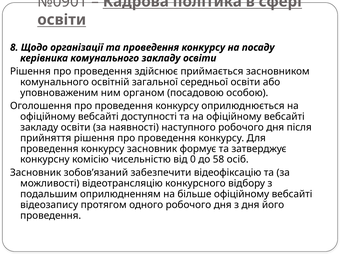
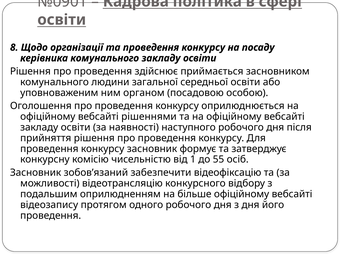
освітній: освітній -> людини (110, 82)
доступності: доступності -> рішеннями (149, 117)
0: 0 -> 1 (193, 159)
58: 58 -> 55 (218, 159)
